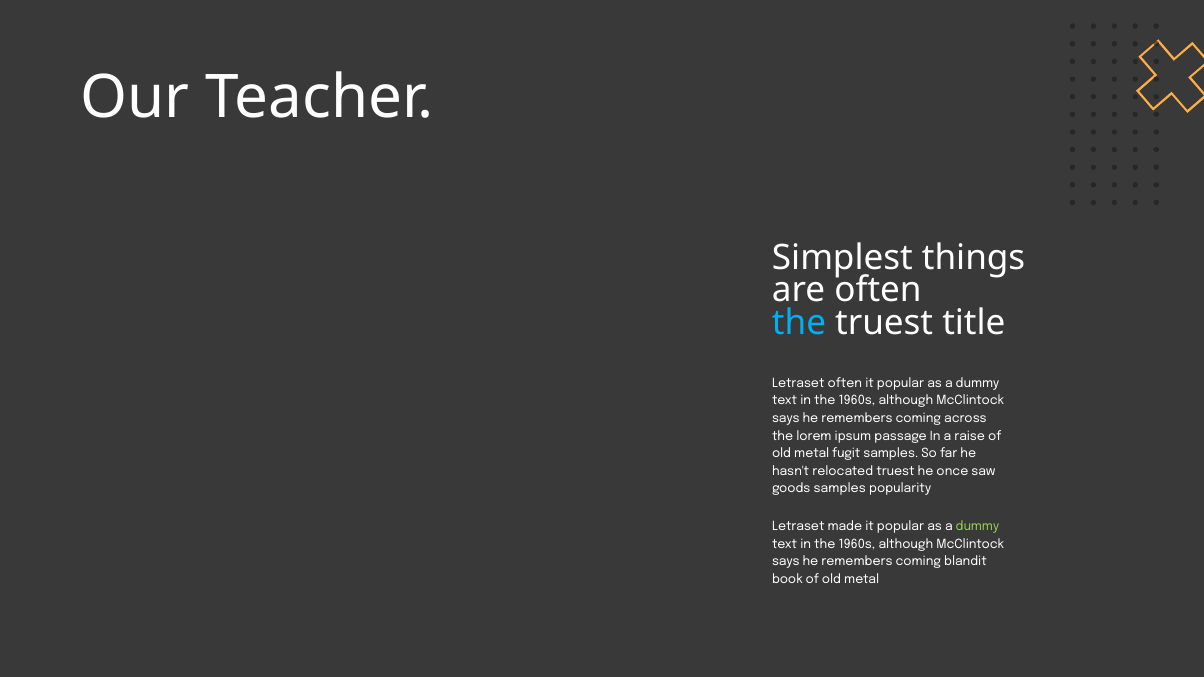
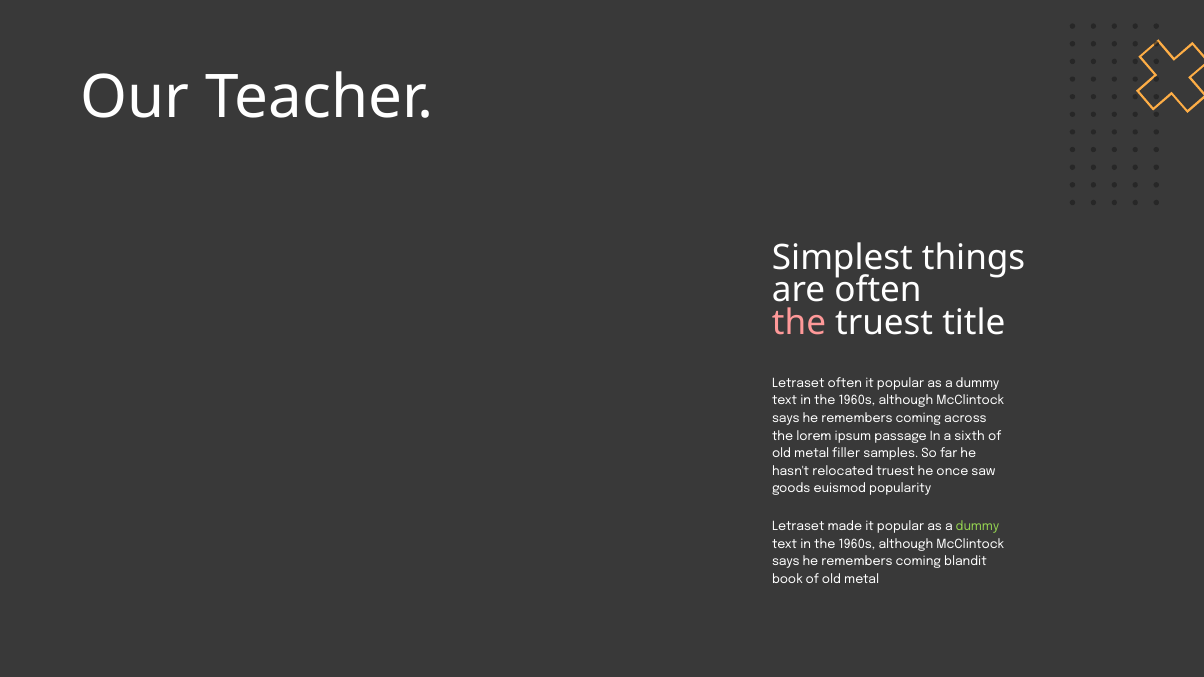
the colour: light blue -> pink (799, 323)
raise: raise -> sixth (970, 436)
fugit: fugit -> filler (846, 454)
goods samples: samples -> euismod (840, 489)
